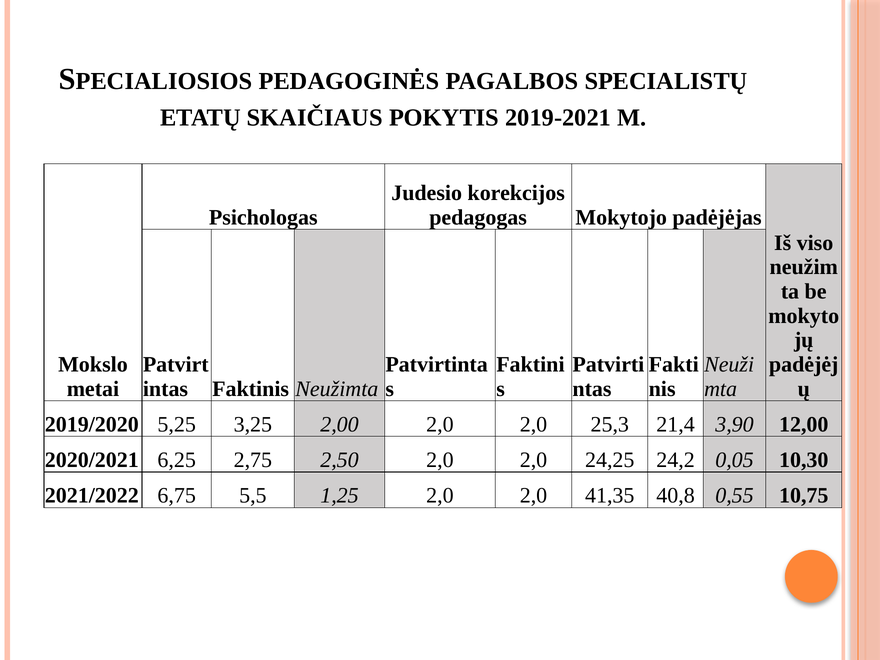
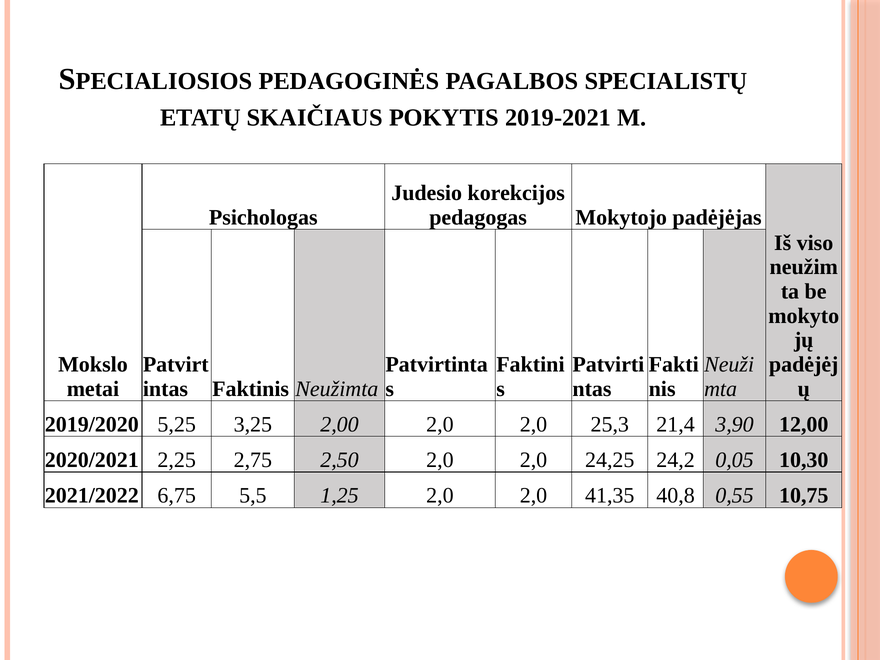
6,25: 6,25 -> 2,25 (177, 460)
